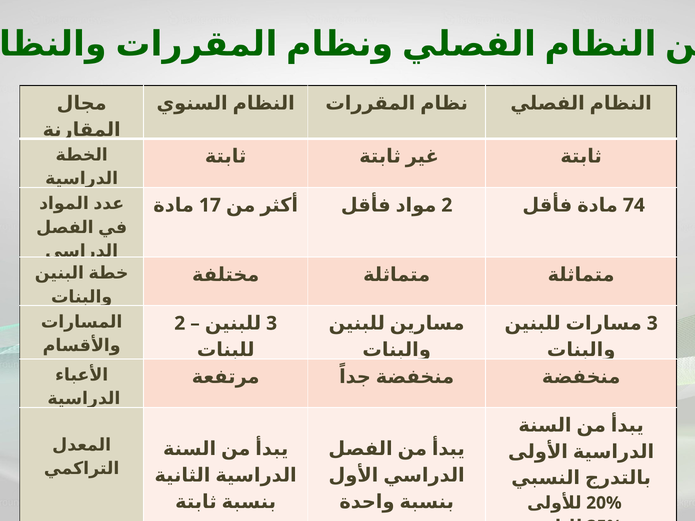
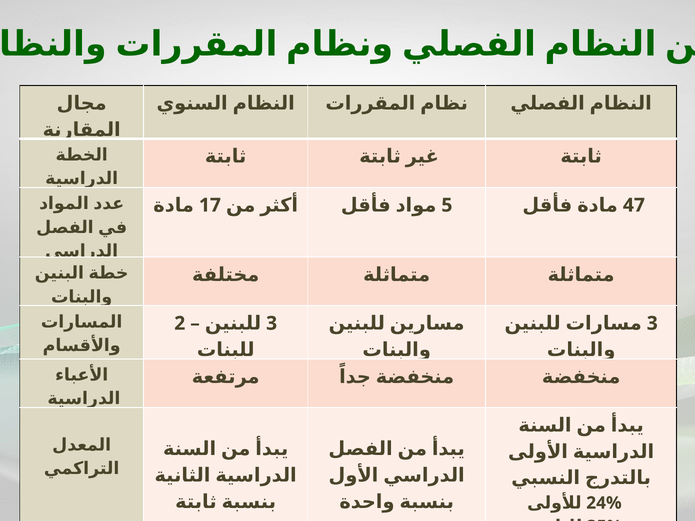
2: 2 -> 5 (447, 205)
74: 74 -> 47 (634, 205)
20%: 20% -> 24% (604, 503)
